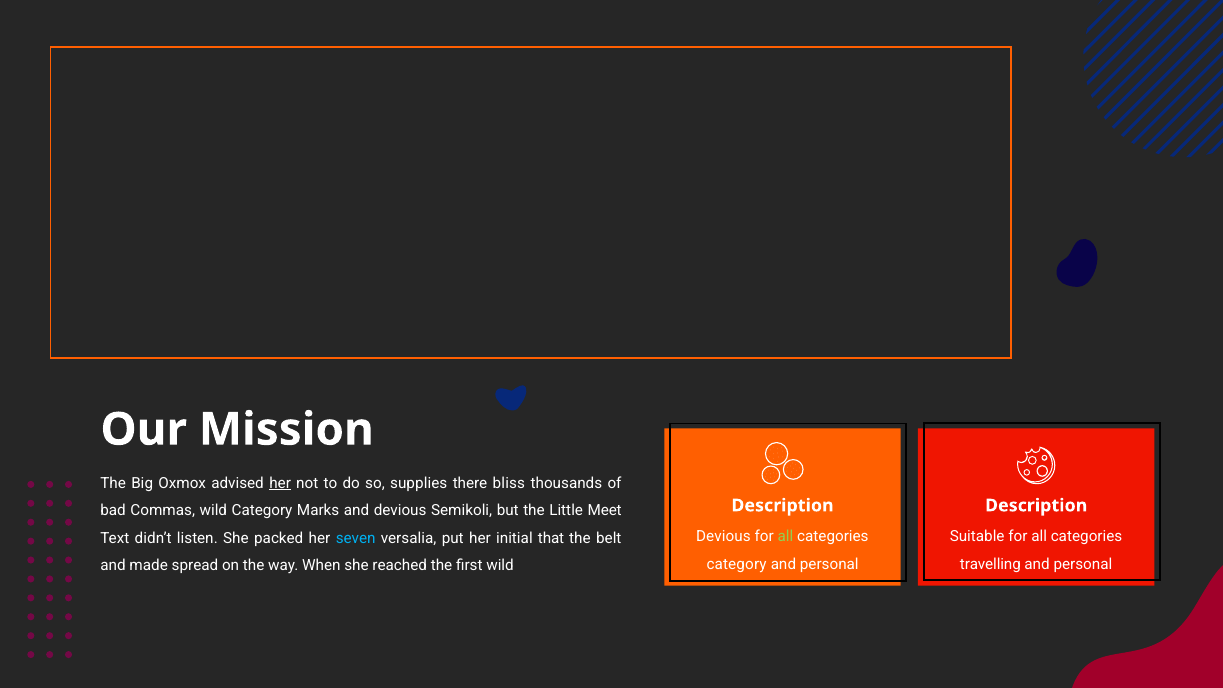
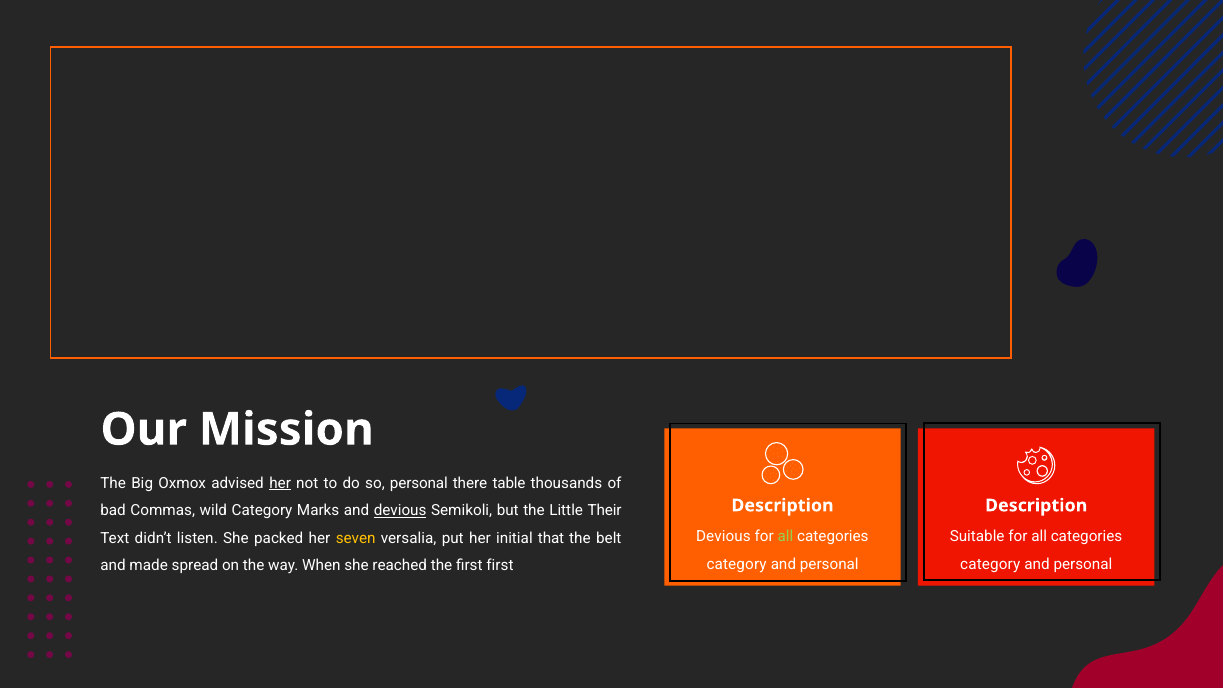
so supplies: supplies -> personal (419, 483)
bliss: bliss -> table (509, 483)
devious underline: none -> present (400, 510)
Meet: Meet -> Their (605, 510)
seven colour: light blue -> yellow (356, 538)
travelling: travelling -> category (990, 564)
first wild: wild -> first (500, 565)
